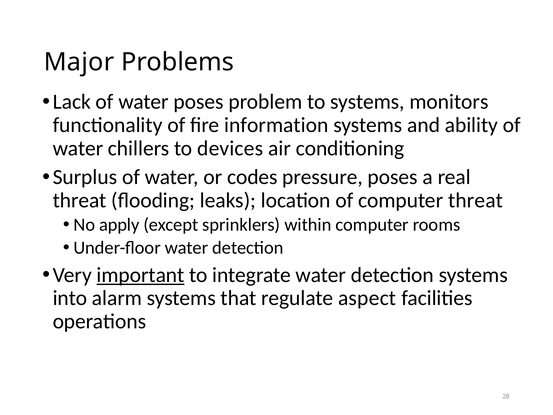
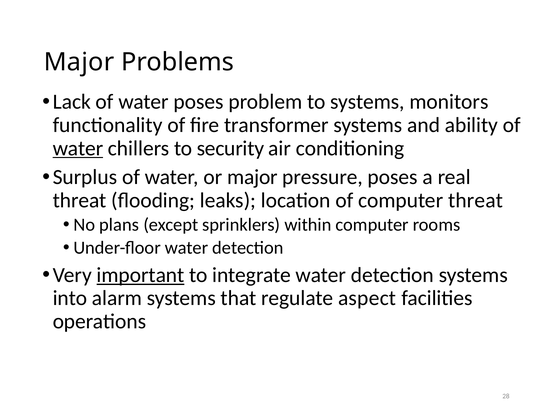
information: information -> transformer (276, 125)
water underline: none -> present (78, 148)
devices: devices -> security (230, 148)
or codes: codes -> major (252, 177)
apply: apply -> plans (119, 225)
